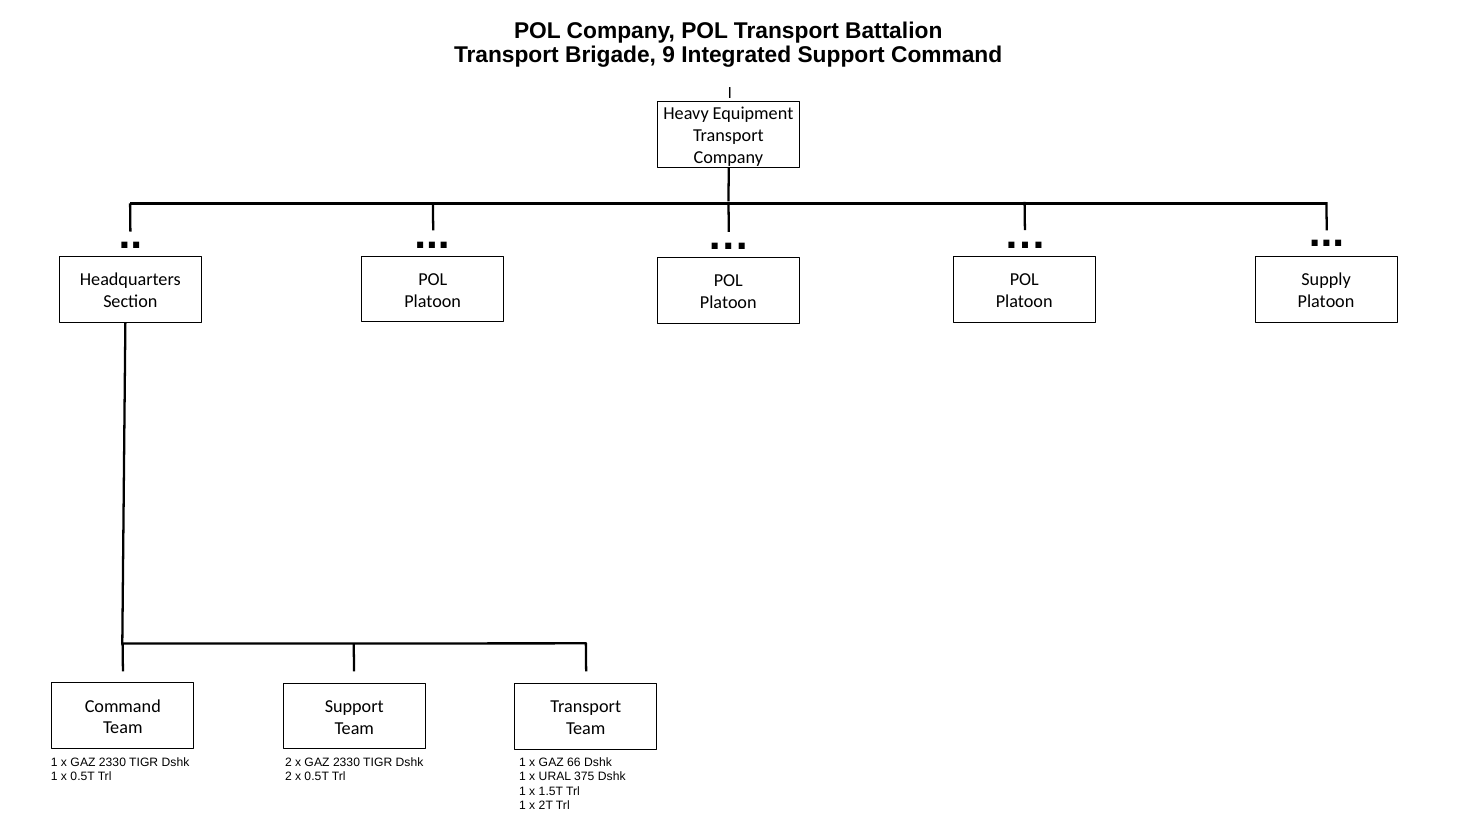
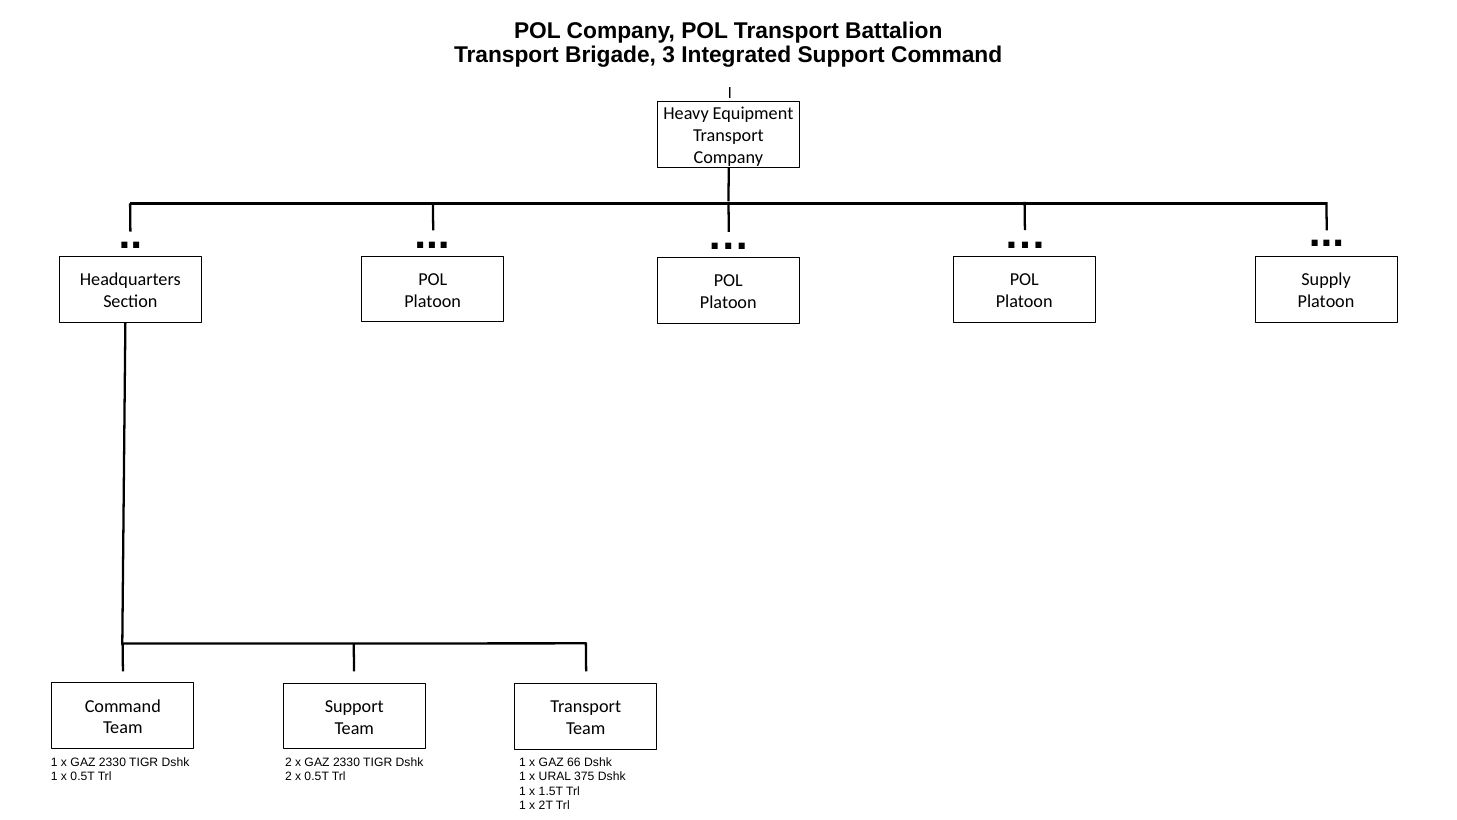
9: 9 -> 3 (669, 55)
